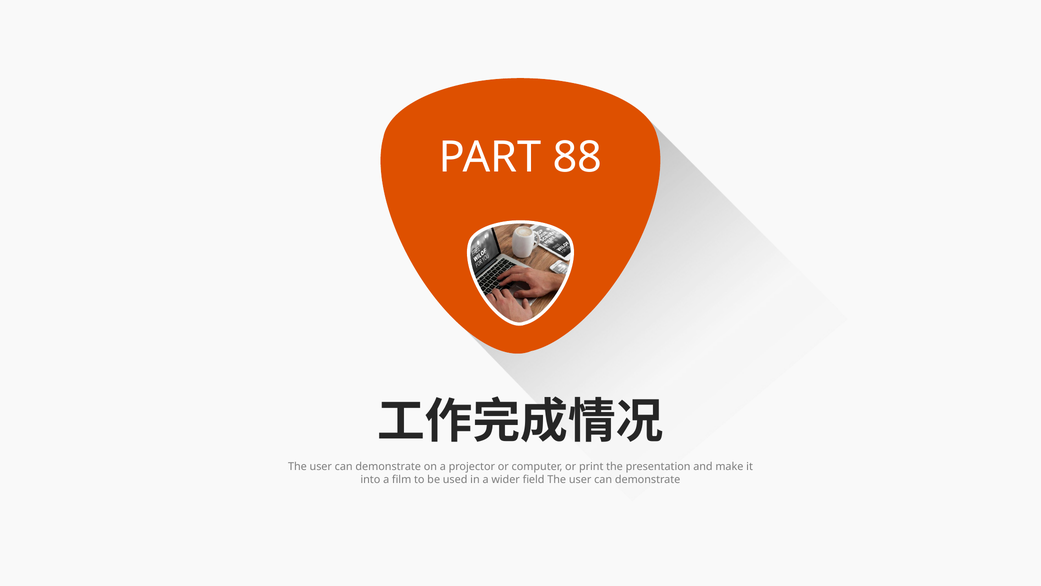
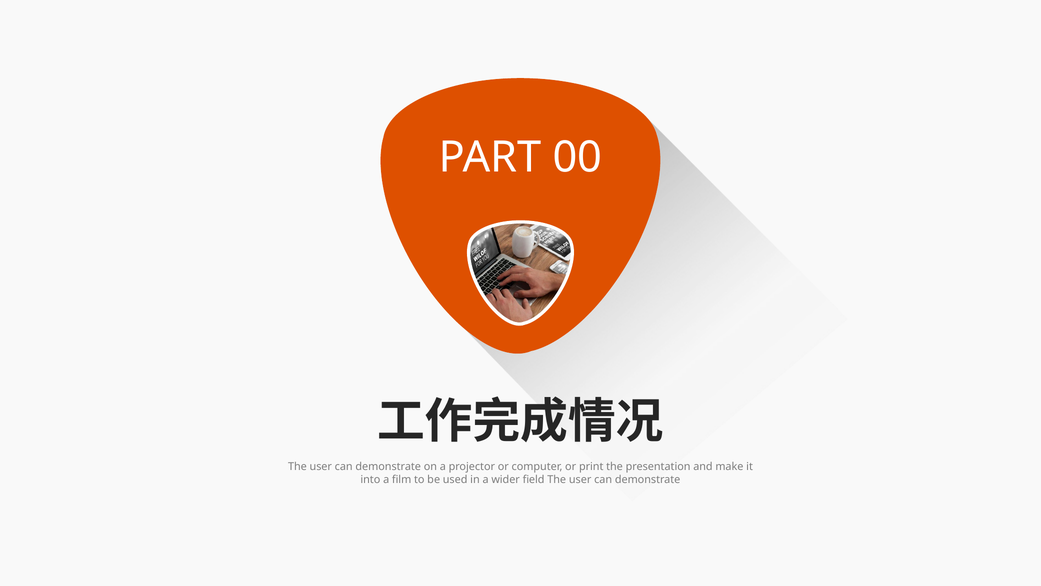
88: 88 -> 00 (577, 157)
